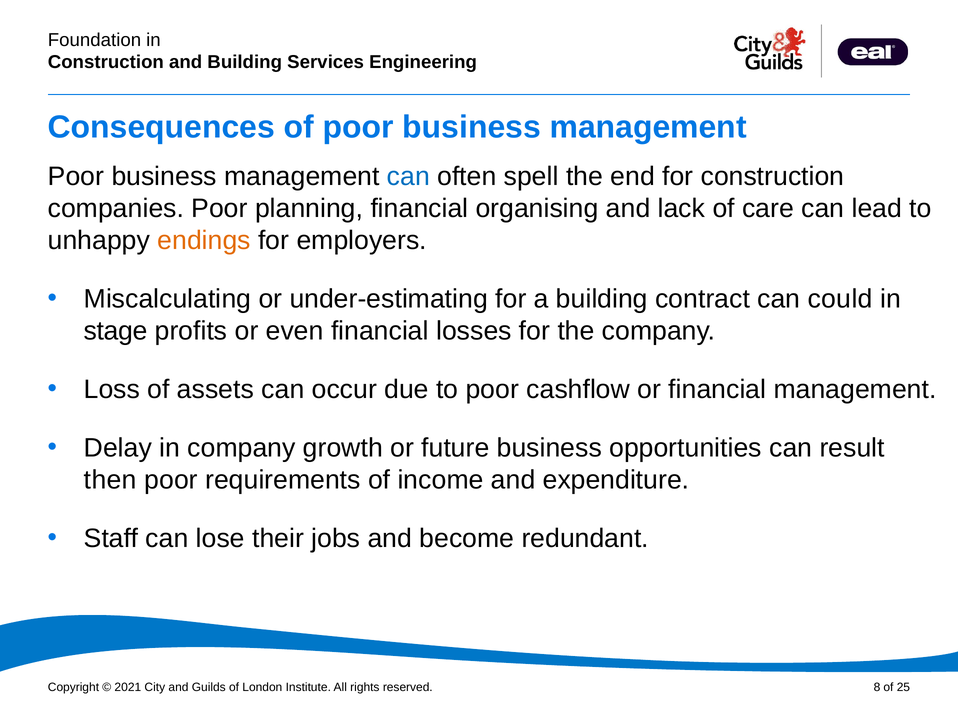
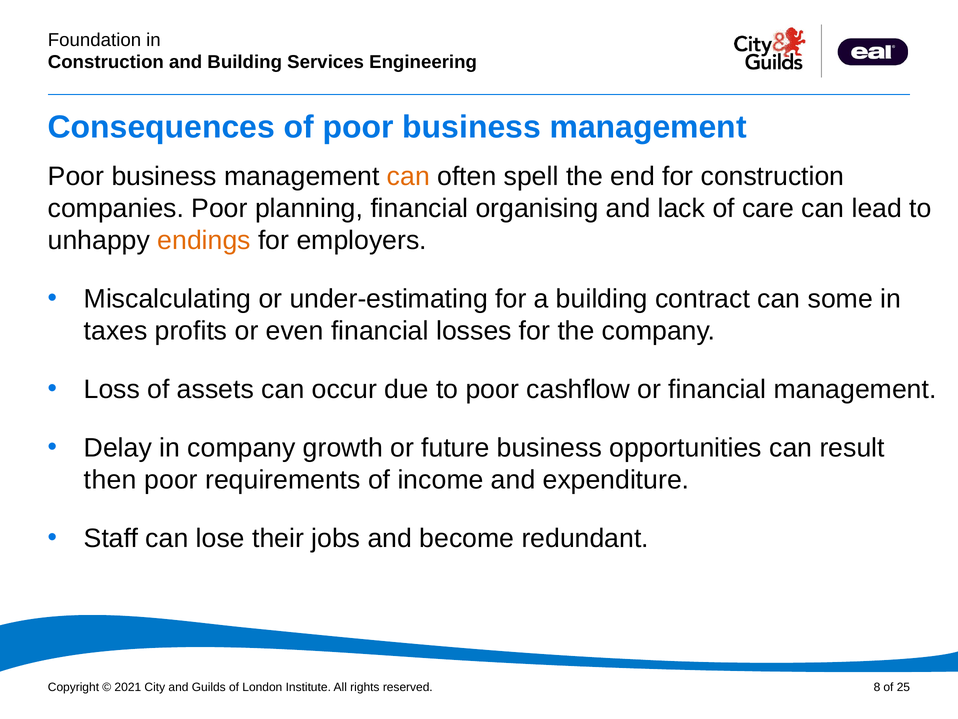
can colour: blue -> orange (408, 176)
could: could -> some (840, 299)
stage: stage -> taxes (116, 331)
